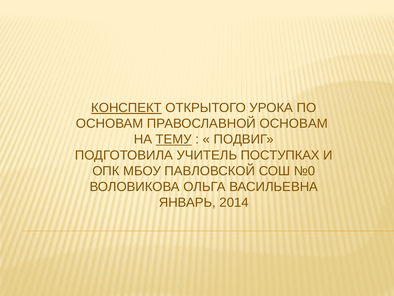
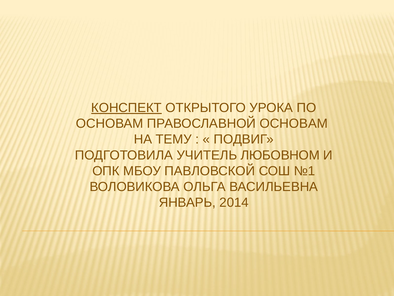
ТЕМУ underline: present -> none (174, 139)
ПОСТУПКАХ: ПОСТУПКАХ -> ЛЮБОВНОМ (280, 155)
№0: №0 -> №1 (305, 171)
